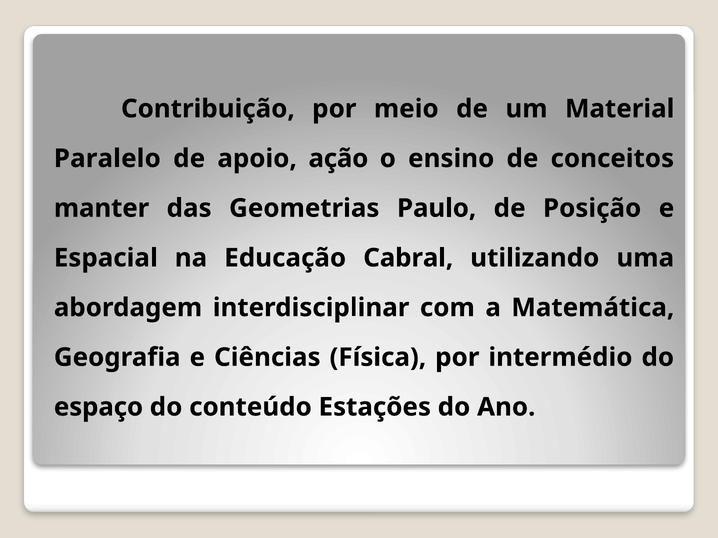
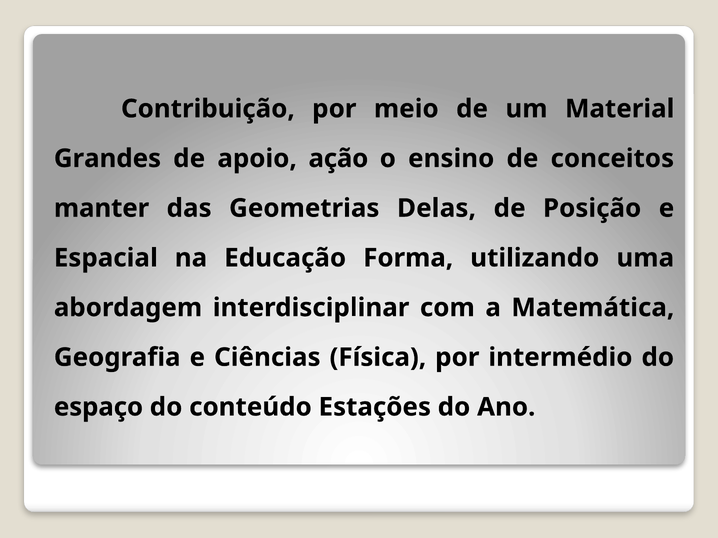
Paralelo: Paralelo -> Grandes (107, 159)
Paulo: Paulo -> Delas (436, 208)
Cabral: Cabral -> Forma (408, 258)
